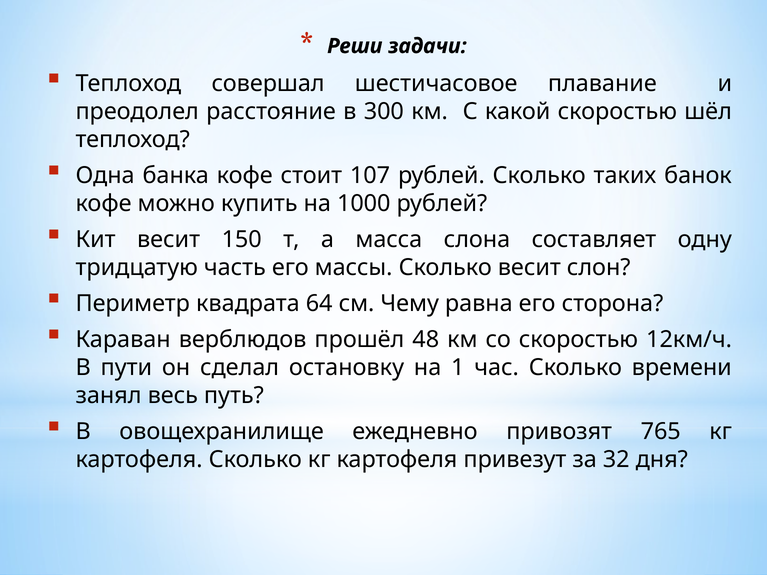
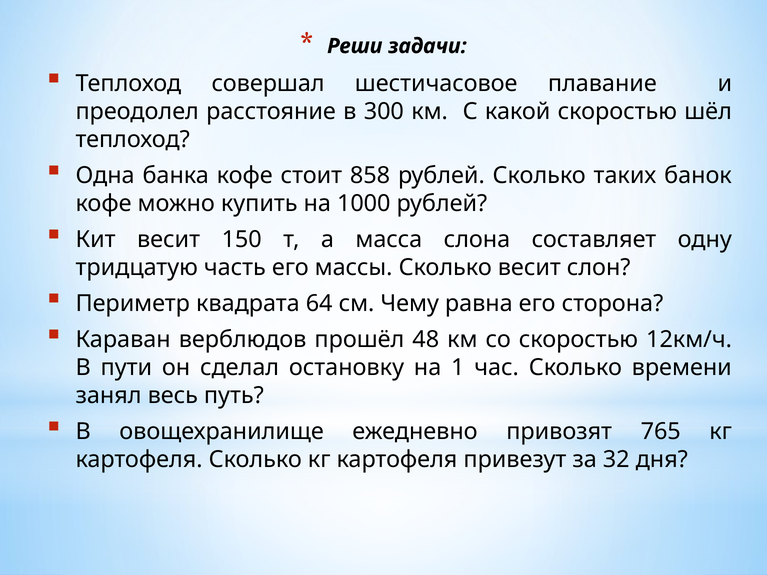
107: 107 -> 858 (370, 176)
